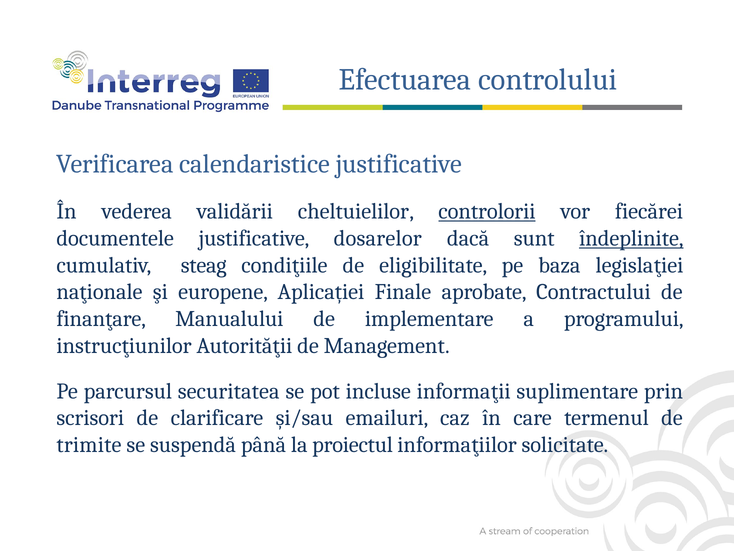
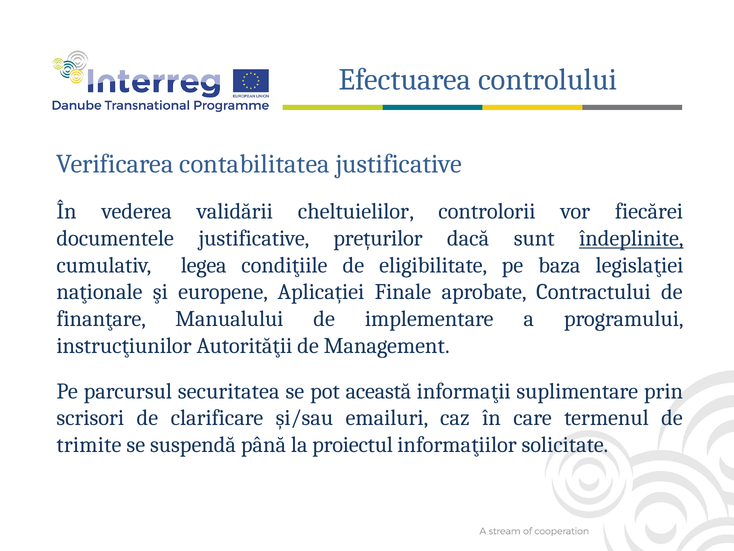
calendaristice: calendaristice -> contabilitatea (255, 164)
controlorii underline: present -> none (487, 211)
dosarelor: dosarelor -> prețurilor (378, 238)
steag: steag -> legea (204, 265)
incluse: incluse -> această (378, 391)
